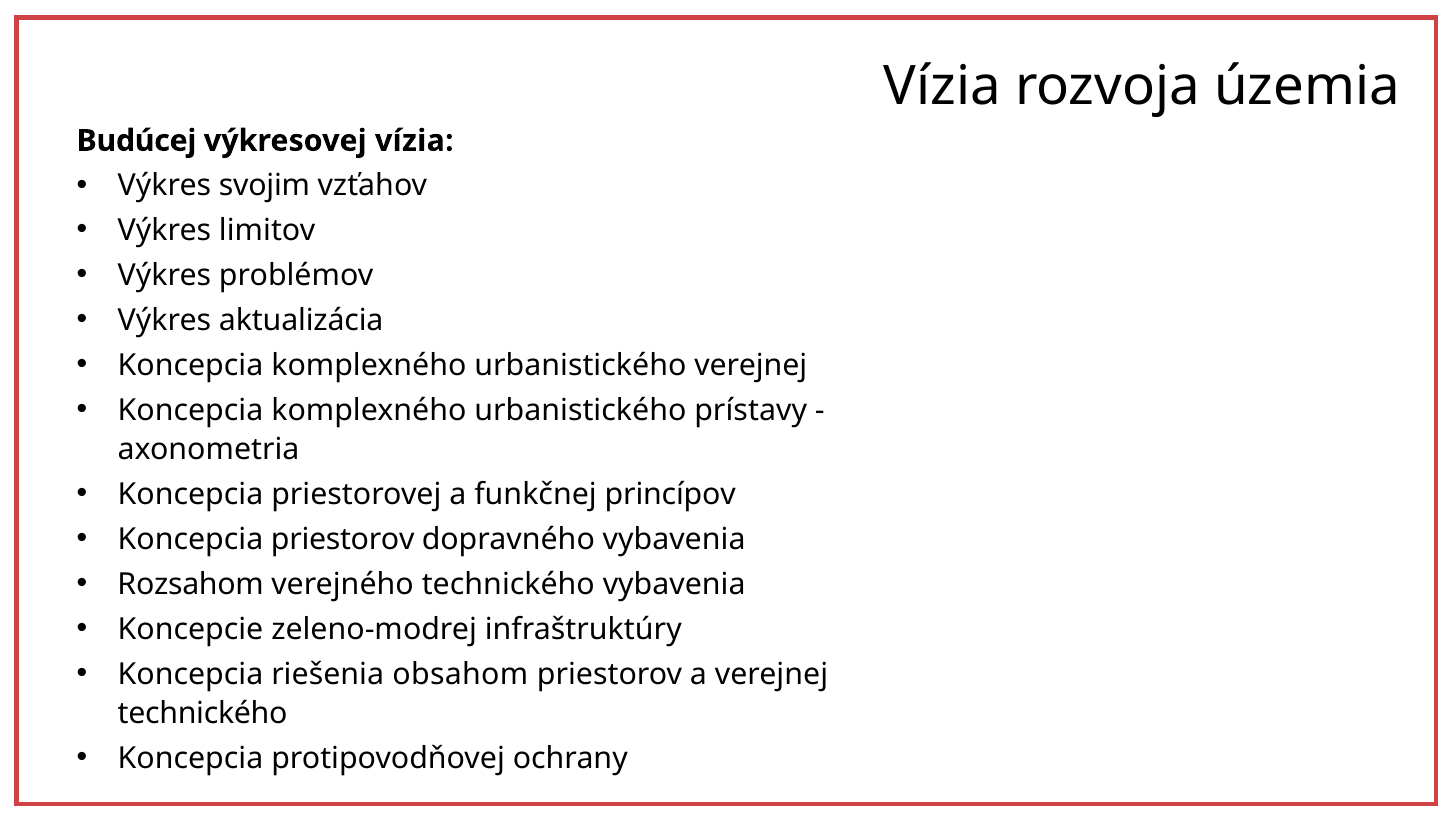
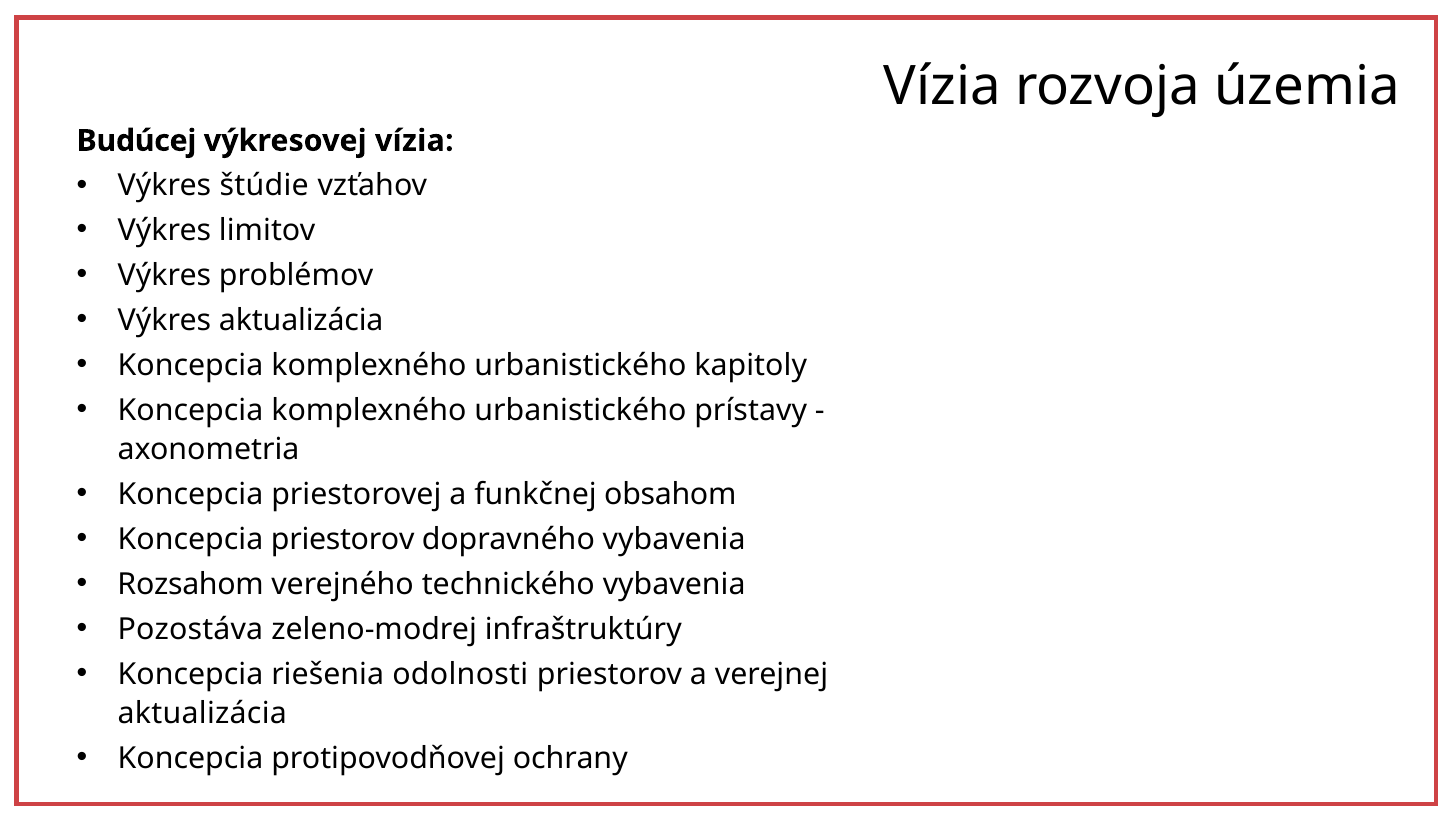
svojim: svojim -> štúdie (264, 186)
urbanistického verejnej: verejnej -> kapitoly (751, 366)
princípov: princípov -> obsahom (670, 495)
Koncepcie: Koncepcie -> Pozostáva (190, 630)
obsahom: obsahom -> odolnosti (460, 675)
technického: technického -> aktualizácia (202, 713)
